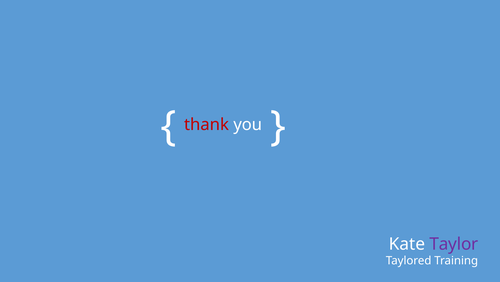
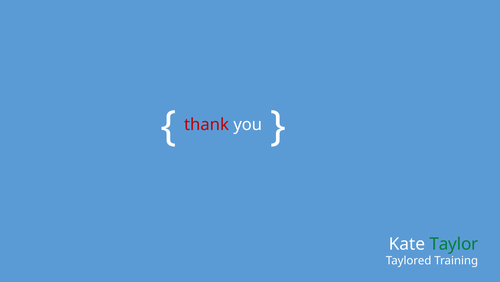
Taylor colour: purple -> green (454, 243)
